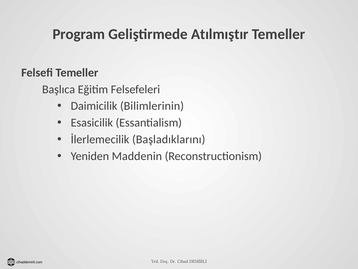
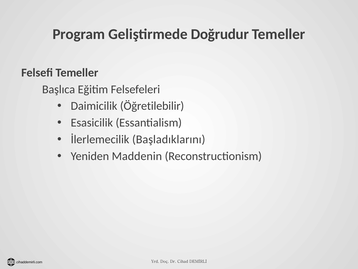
Atılmıştır: Atılmıştır -> Doğrudur (220, 34)
Bilimlerinin: Bilimlerinin -> Öğretilebilir (152, 106)
